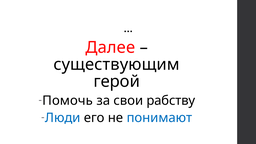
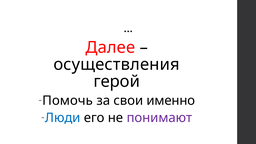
существующим: существующим -> осуществления (117, 64)
рабству: рабству -> именно (171, 100)
понимают colour: blue -> purple (159, 118)
